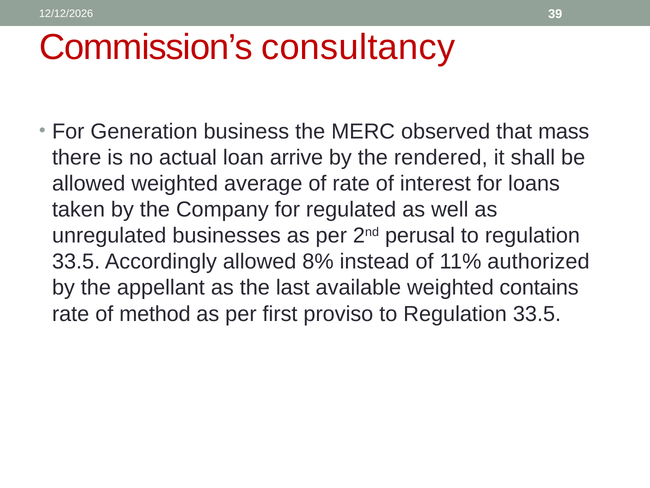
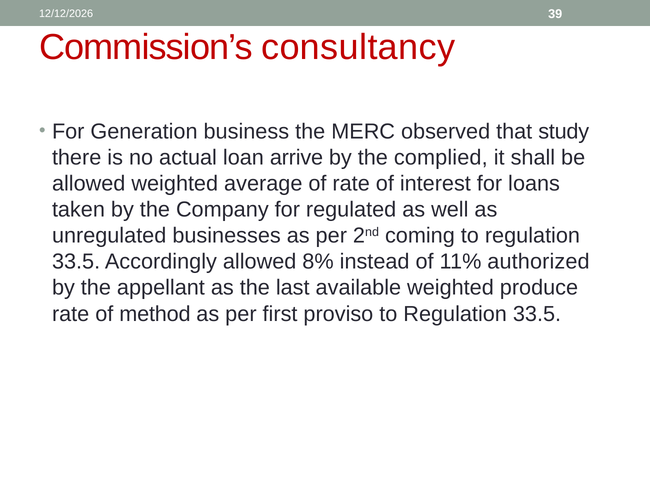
mass: mass -> study (564, 132)
rendered: rendered -> complied (441, 158)
perusal: perusal -> coming (420, 236)
contains: contains -> produce (539, 288)
